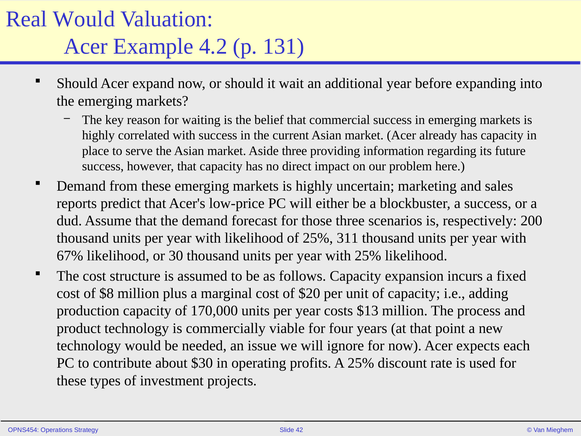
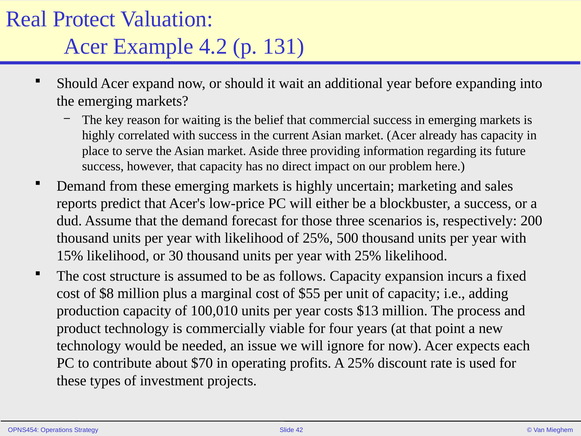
Real Would: Would -> Protect (84, 19)
311: 311 -> 500 (348, 238)
67%: 67% -> 15% (70, 255)
$20: $20 -> $55 (309, 293)
170,000: 170,000 -> 100,010 (214, 311)
$30: $30 -> $70 (202, 363)
